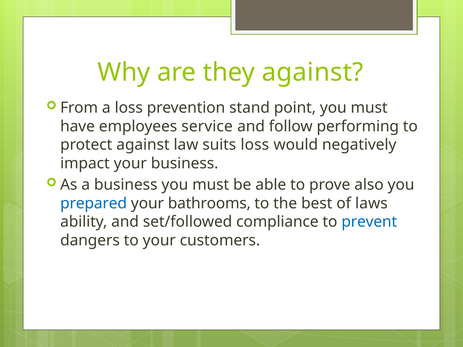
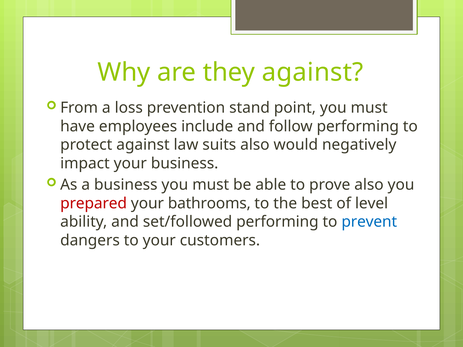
service: service -> include (207, 126)
suits loss: loss -> also (255, 145)
prepared colour: blue -> red (94, 204)
laws: laws -> level (372, 204)
set/followed compliance: compliance -> performing (277, 222)
